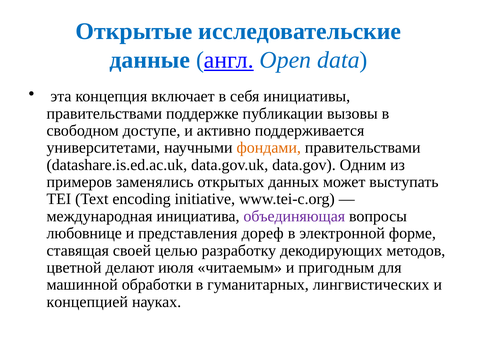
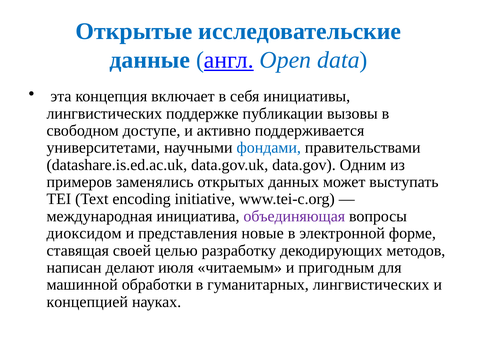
правительствами: правительствами -> лингвистических (104, 114)
фондами colour: orange -> blue (269, 148)
любовнице: любовнице -> диоксидом (84, 234)
дореф: дореф -> новые (263, 234)
цветной: цветной -> написан (74, 268)
